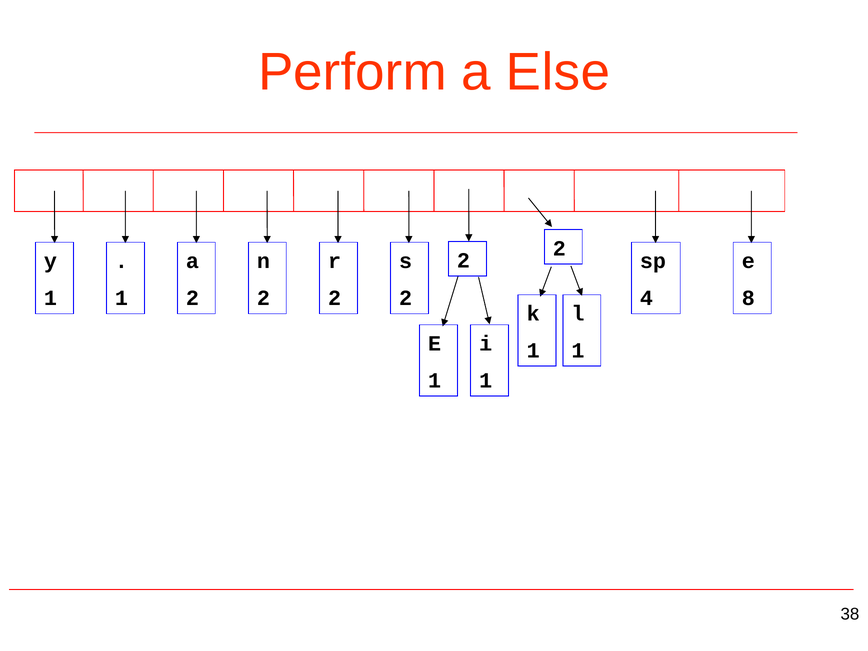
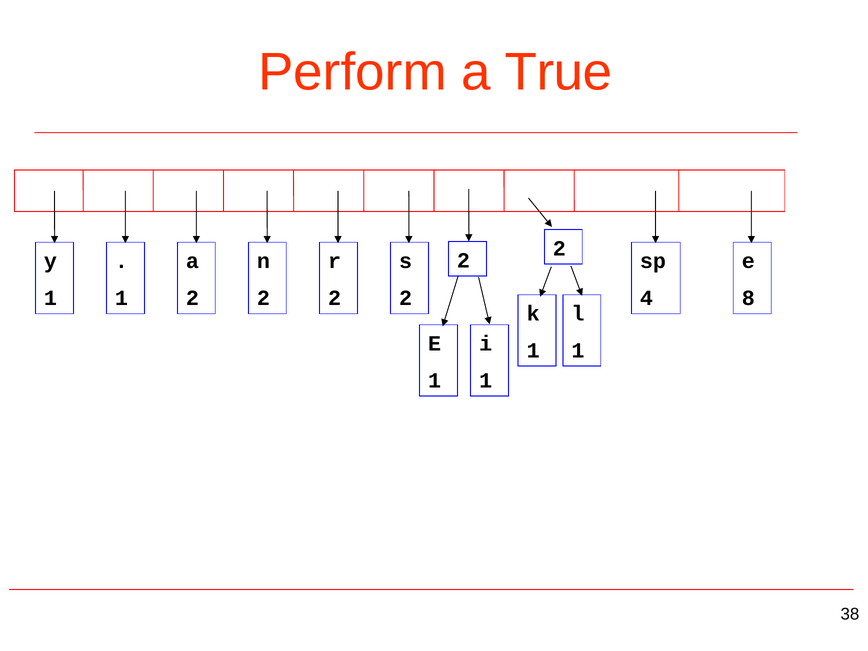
Else: Else -> True (559, 72)
